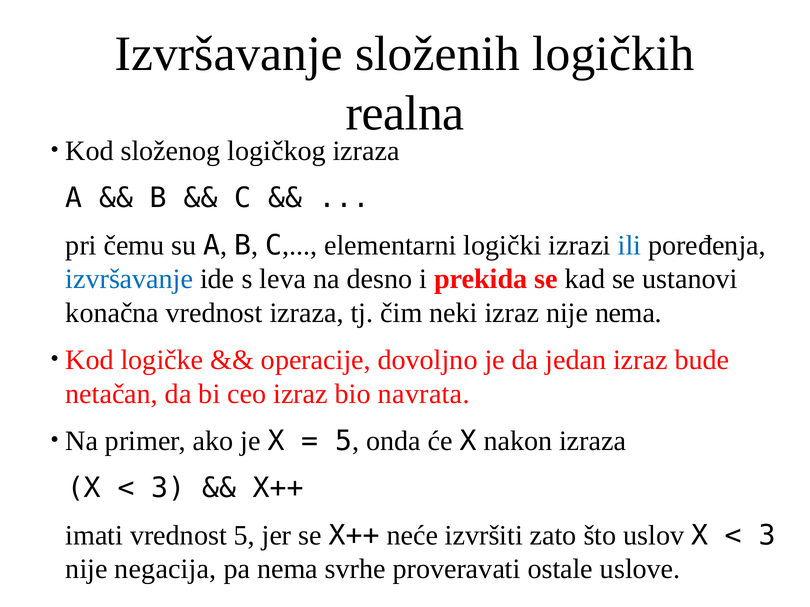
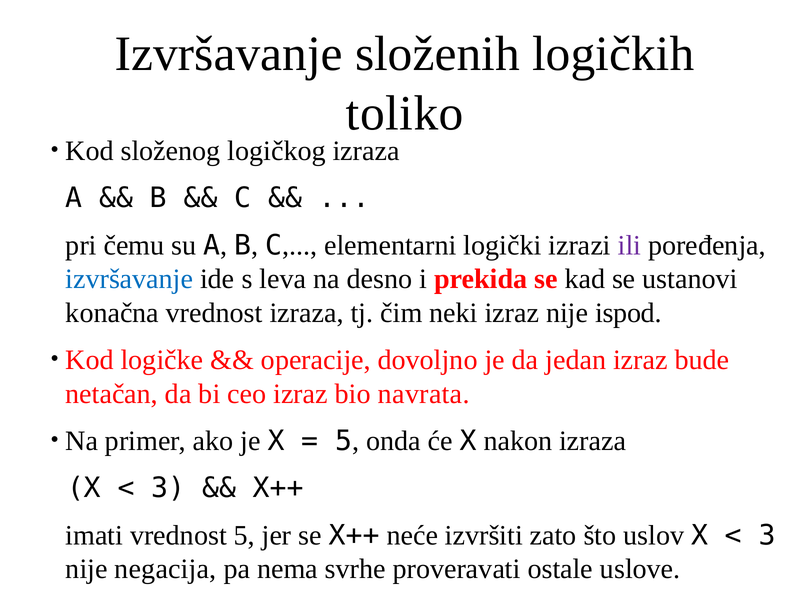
realna: realna -> toliko (405, 113)
ili colour: blue -> purple (629, 246)
nije nema: nema -> ispod (628, 313)
